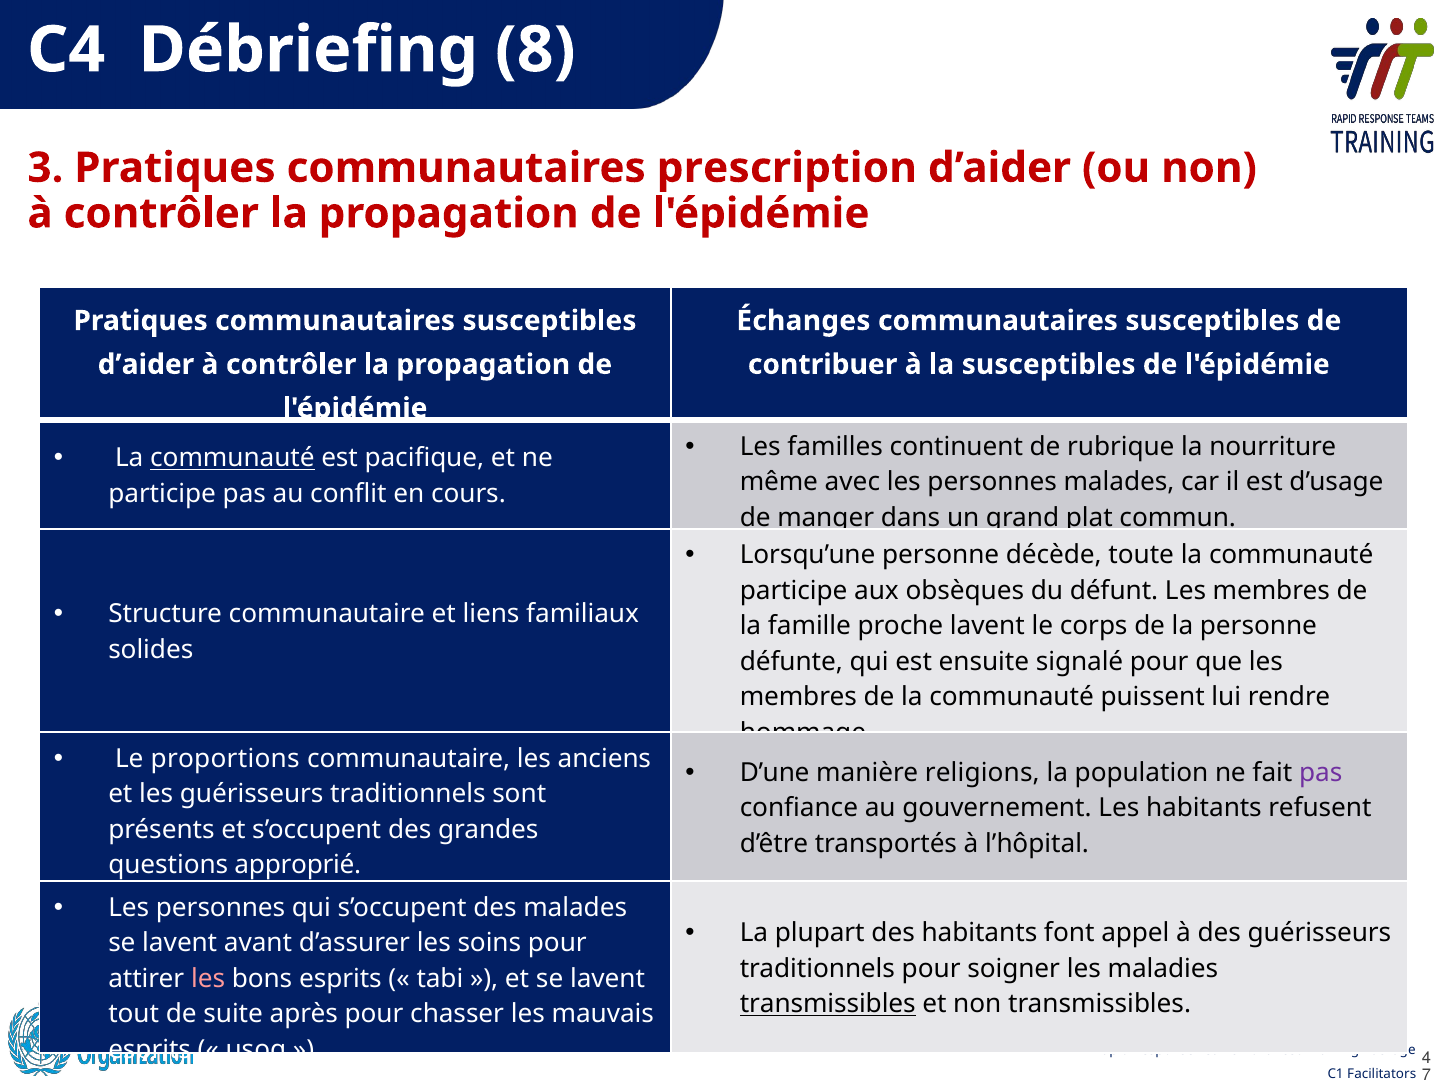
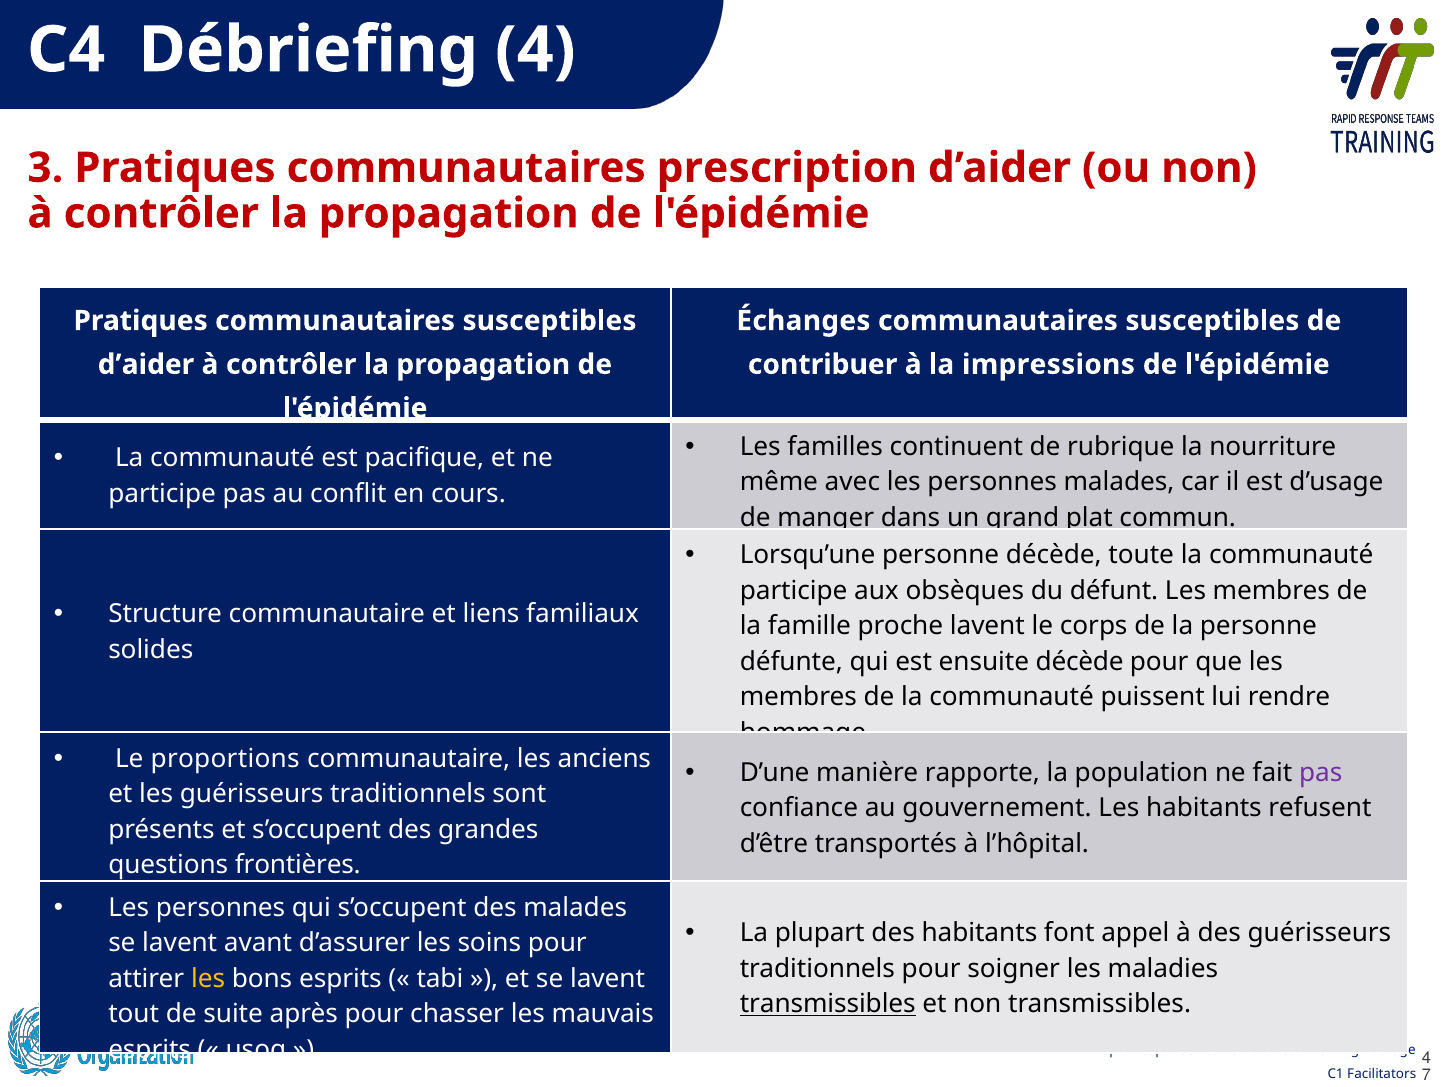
Débriefing 8: 8 -> 4 (535, 50)
la susceptibles: susceptibles -> impressions (1048, 365)
communauté underline: present -> none (232, 458)
ensuite signalé: signalé -> décède (1080, 662)
religions: religions -> rapporte (982, 773)
approprié: approprié -> frontières (298, 865)
les colour: pink -> yellow (208, 979)
